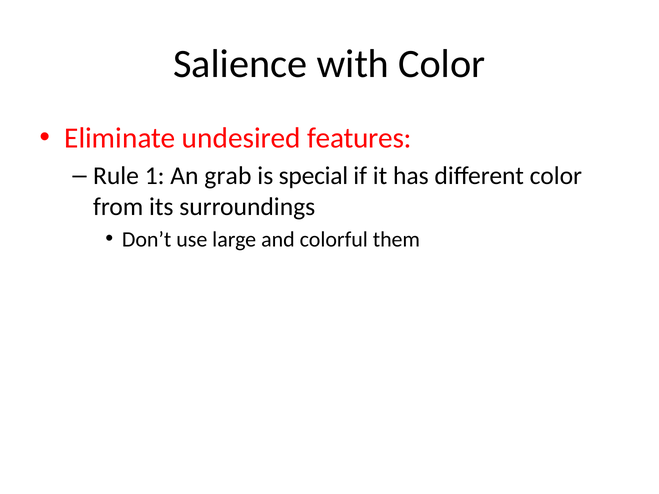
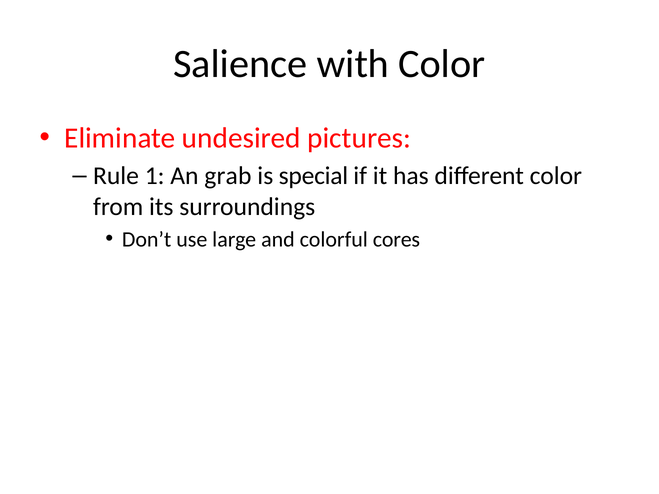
features: features -> pictures (359, 138)
them: them -> cores (396, 240)
